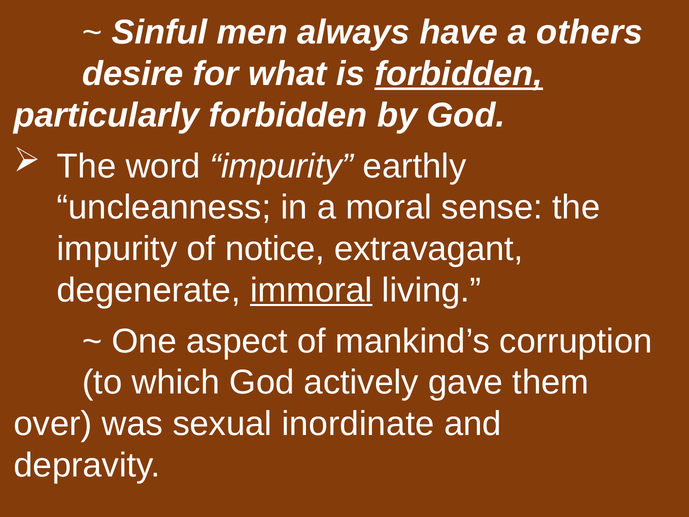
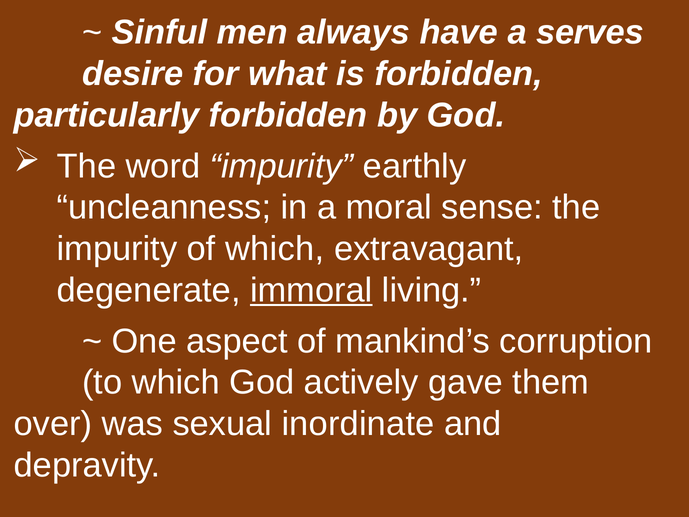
others: others -> serves (590, 33)
forbidden underline: present -> none (459, 74)
of notice: notice -> which (275, 249)
